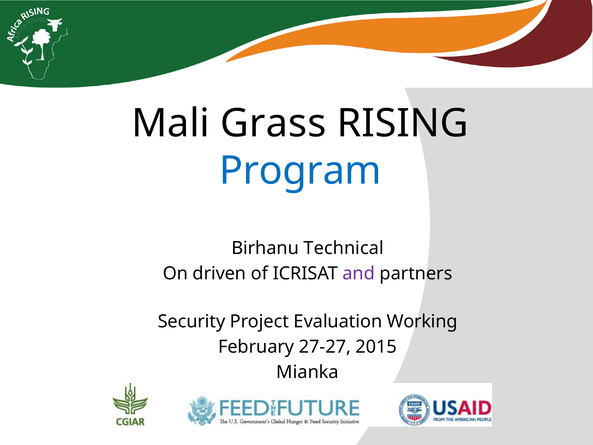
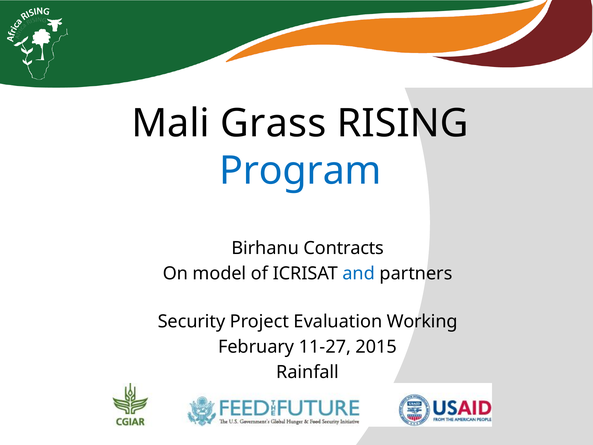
Technical: Technical -> Contracts (344, 248)
driven: driven -> model (219, 273)
and colour: purple -> blue (359, 273)
27-27: 27-27 -> 11-27 (325, 347)
Mianka: Mianka -> Rainfall (308, 372)
